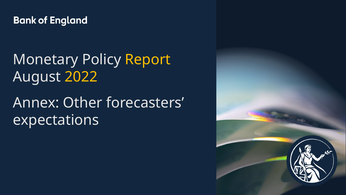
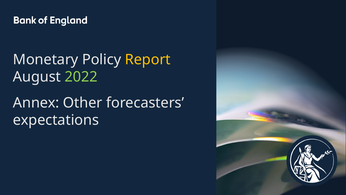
2022 colour: yellow -> light green (81, 77)
